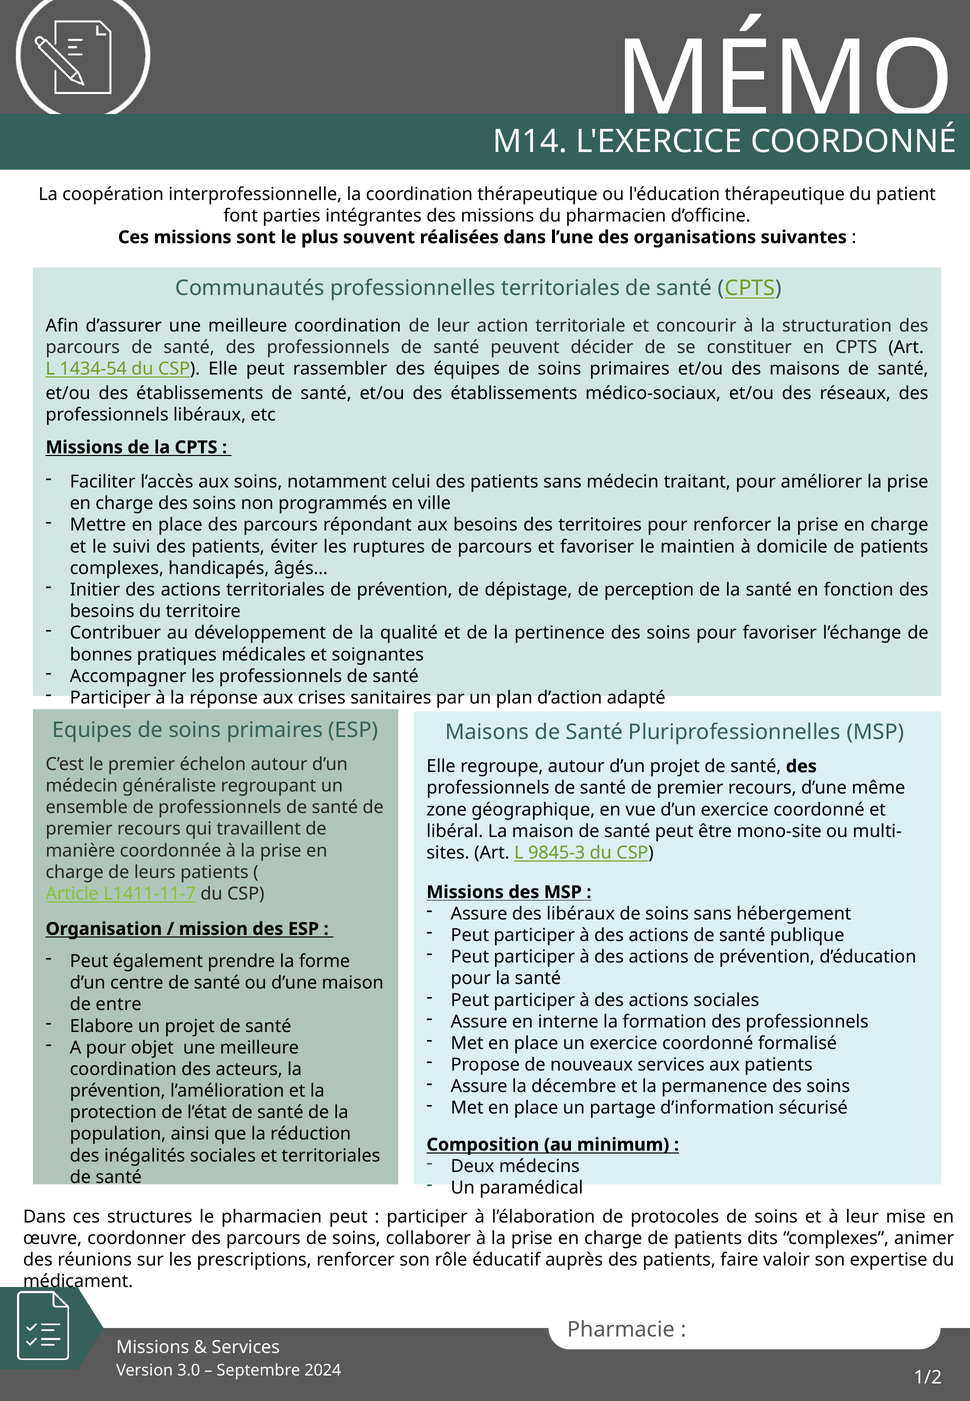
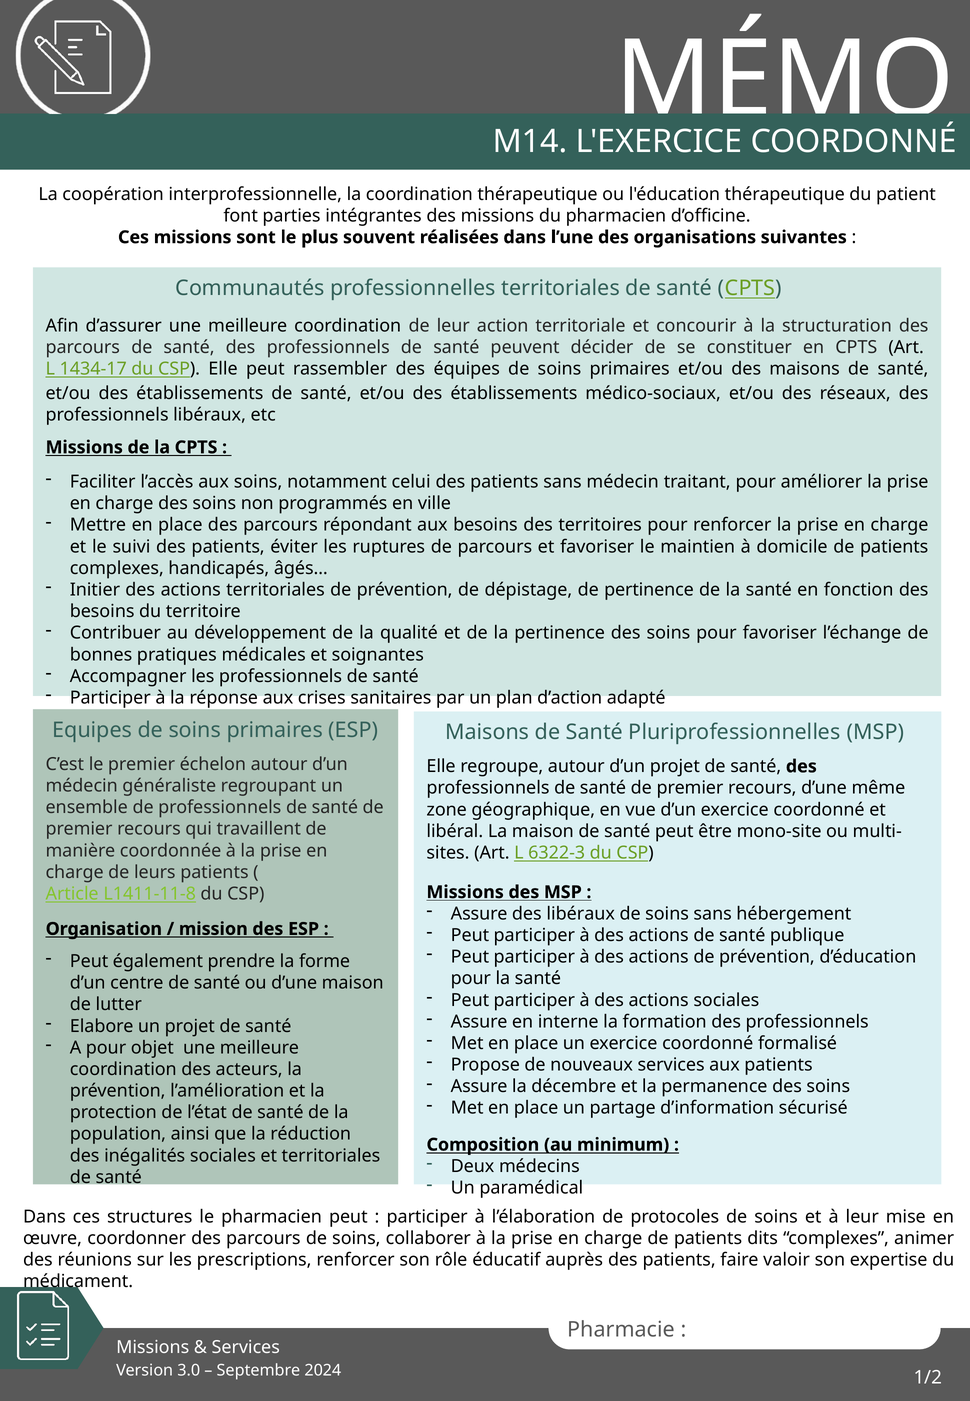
1434-54: 1434-54 -> 1434-17 (93, 369)
de perception: perception -> pertinence (649, 590)
9845-3: 9845-3 -> 6322-3 (557, 853)
L1411-11-7: L1411-11-7 -> L1411-11-8 (150, 894)
entre: entre -> lutter (119, 1005)
